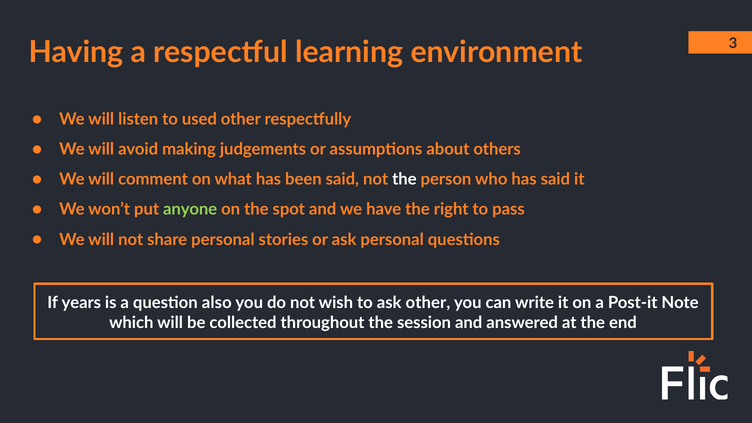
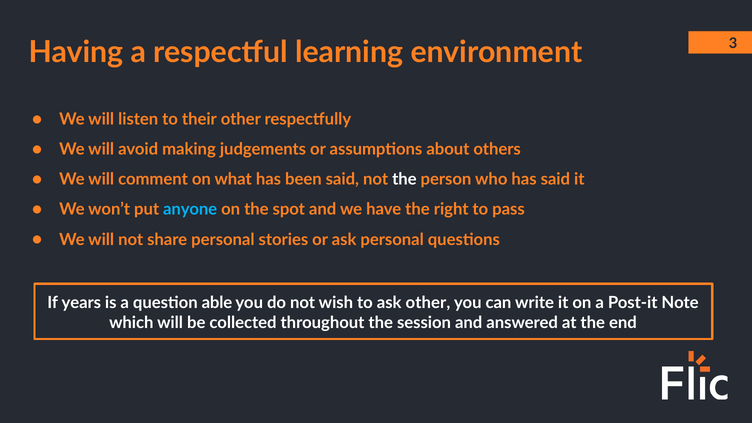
used: used -> their (199, 119)
anyone colour: light green -> light blue (190, 209)
also: also -> able (217, 303)
